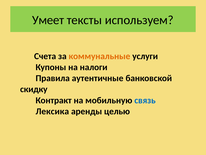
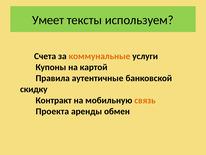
налоги: налоги -> картой (94, 67)
связь colour: blue -> orange (145, 100)
Лексика: Лексика -> Проекта (52, 111)
целью: целью -> обмен (117, 111)
